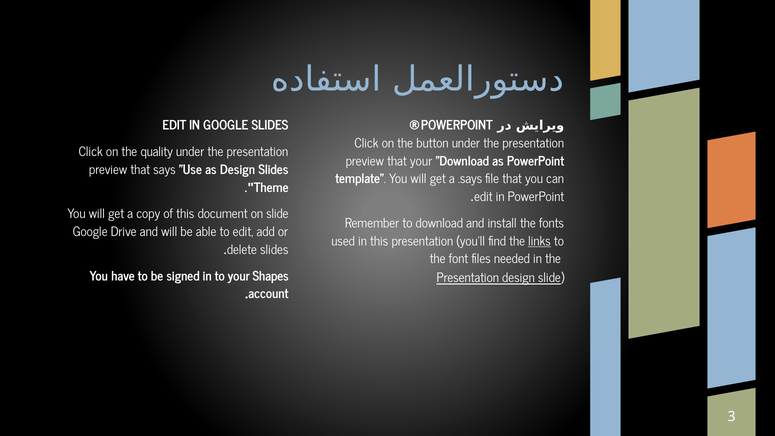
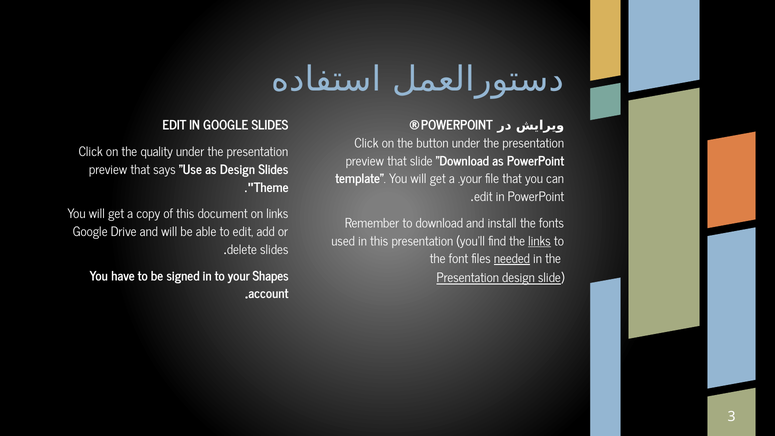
that your: your -> slide (421, 161)
.says: .says -> .your (470, 179)
on slide: slide -> links (277, 214)
needed underline: none -> present (512, 259)
